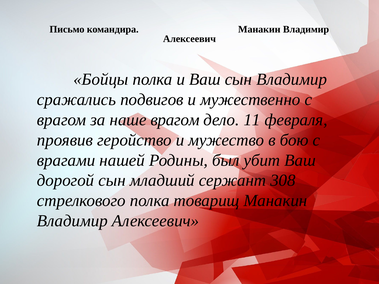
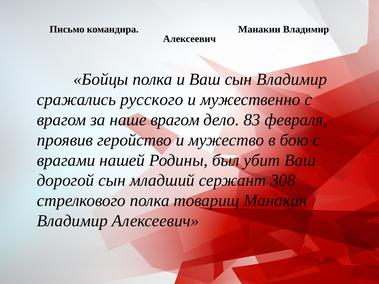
подвигов: подвигов -> русского (152, 100)
11: 11 -> 83 (252, 120)
